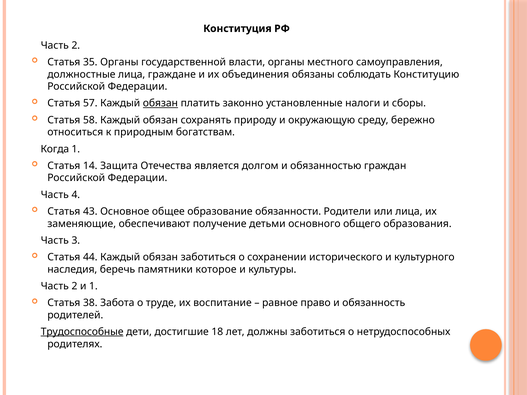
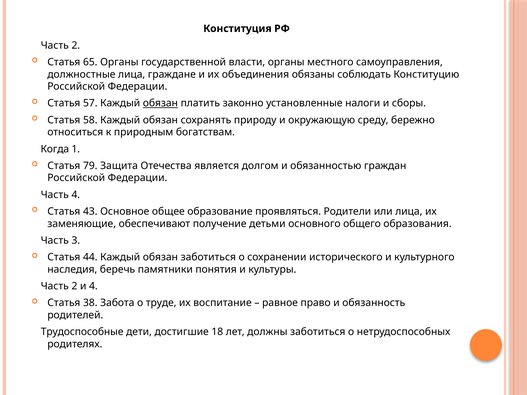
35: 35 -> 65 (90, 62)
14: 14 -> 79 (90, 166)
обязанности: обязанности -> проявляться (288, 211)
которое: которое -> понятия (216, 269)
и 1: 1 -> 4 (93, 286)
Трудоспособные underline: present -> none (82, 332)
